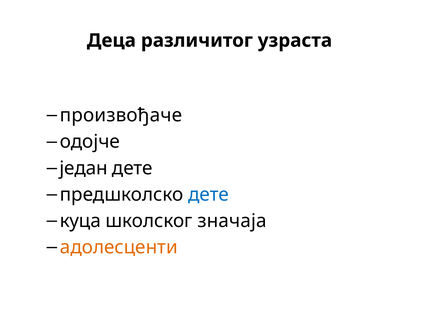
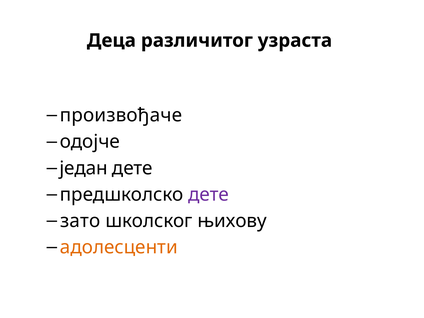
дете colour: blue -> purple (209, 195)
куца: куца -> зато (80, 221)
значаја: значаја -> њихову (232, 221)
